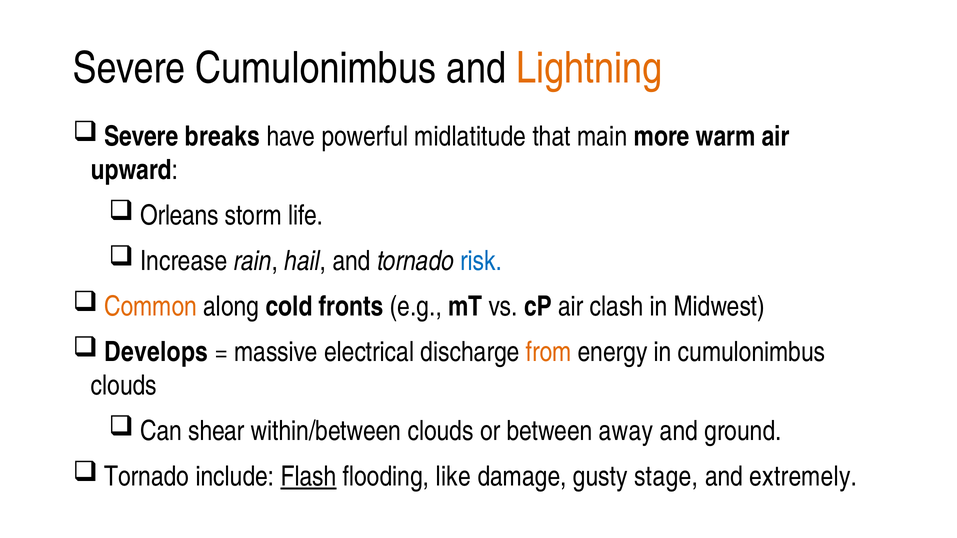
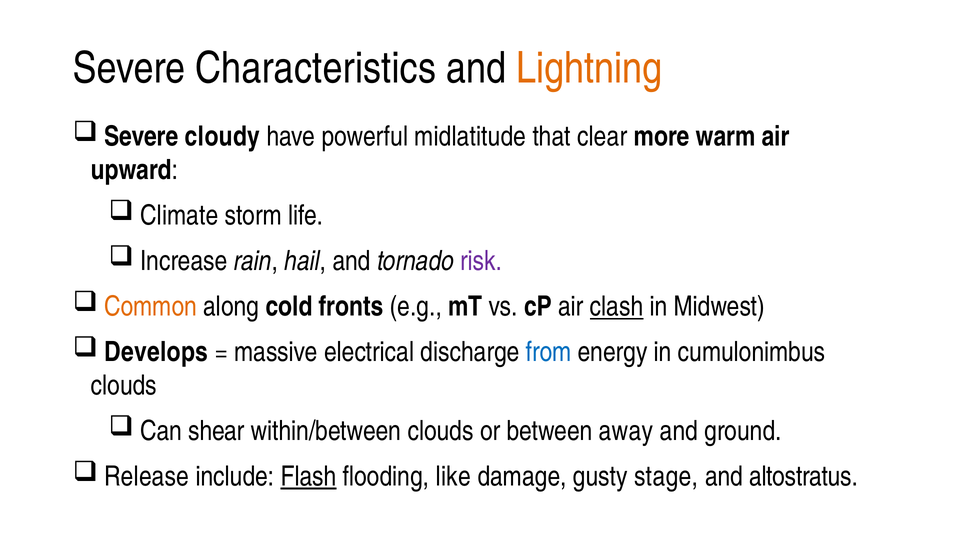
Severe Cumulonimbus: Cumulonimbus -> Characteristics (316, 68)
breaks: breaks -> cloudy (222, 137)
main: main -> clear (602, 137)
Orleans: Orleans -> Climate (179, 216)
risk colour: blue -> purple (481, 261)
clash underline: none -> present (617, 307)
from colour: orange -> blue (549, 352)
Tornado: Tornado -> Release (147, 477)
extremely: extremely -> altostratus (804, 477)
